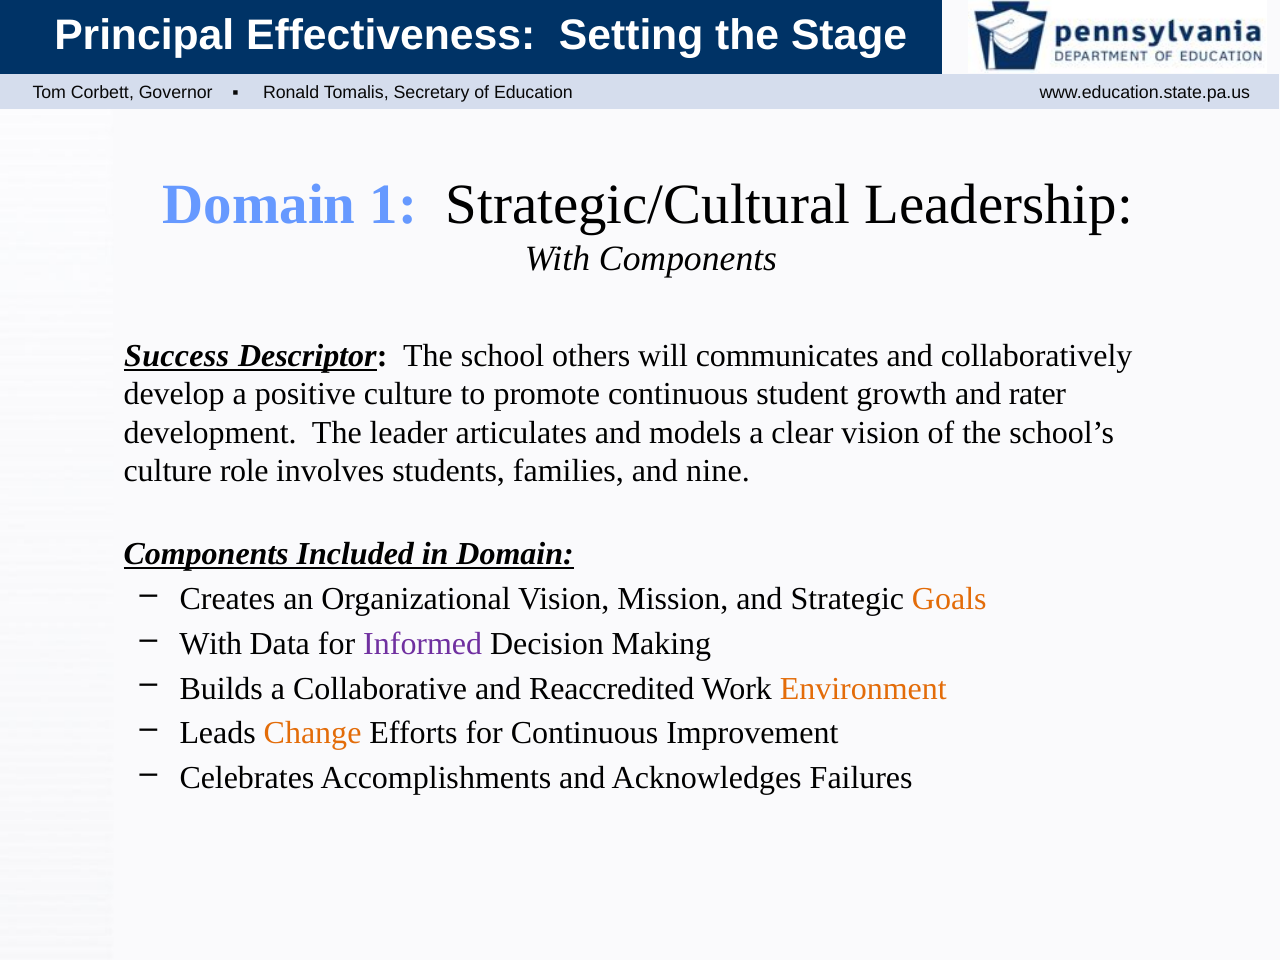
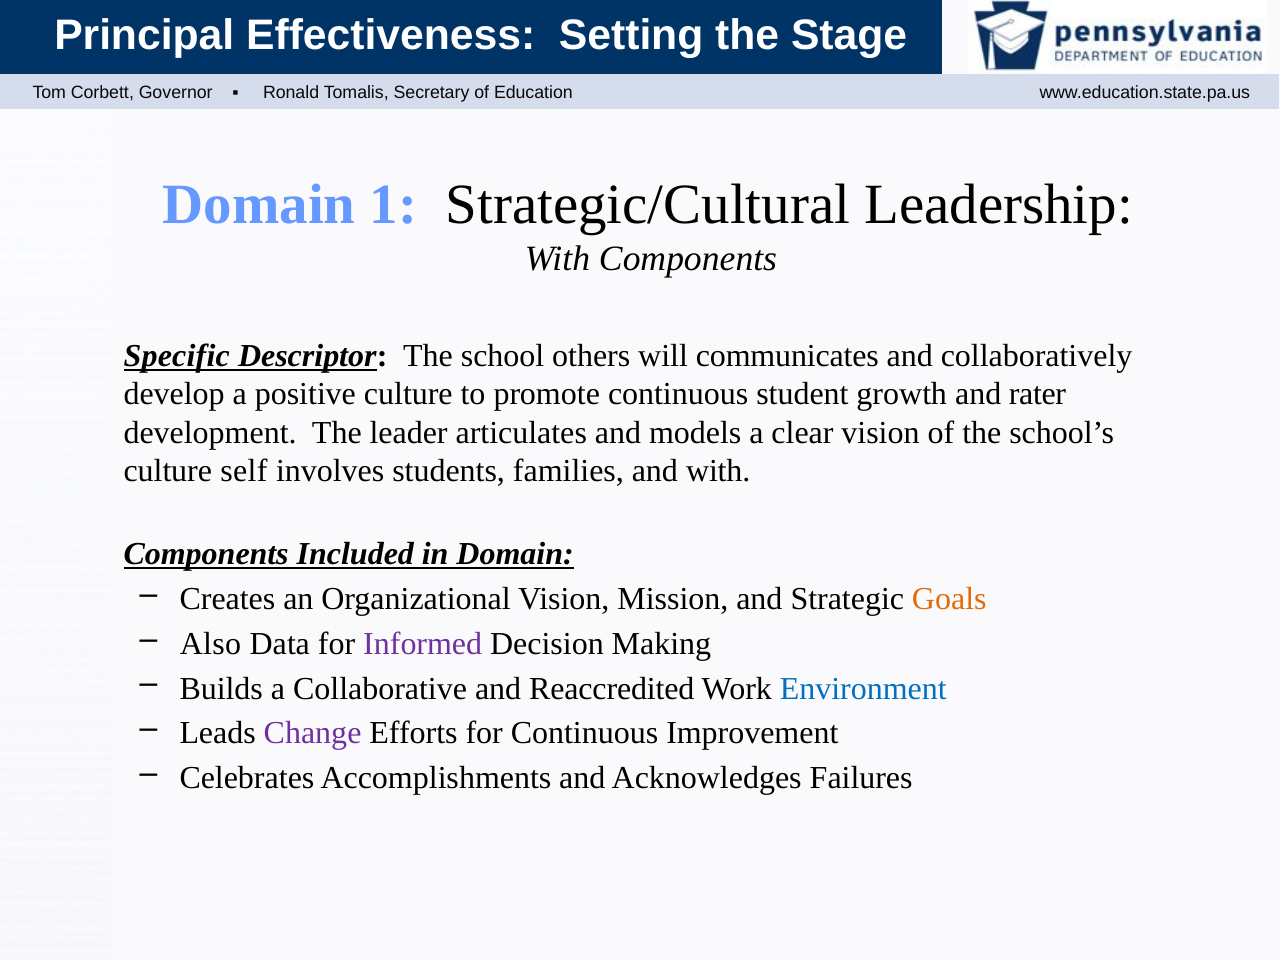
Success: Success -> Specific (177, 356)
role: role -> self (244, 471)
and nine: nine -> with (718, 471)
With: With -> Also (210, 644)
Environment colour: orange -> blue (863, 689)
Change colour: orange -> purple (313, 733)
